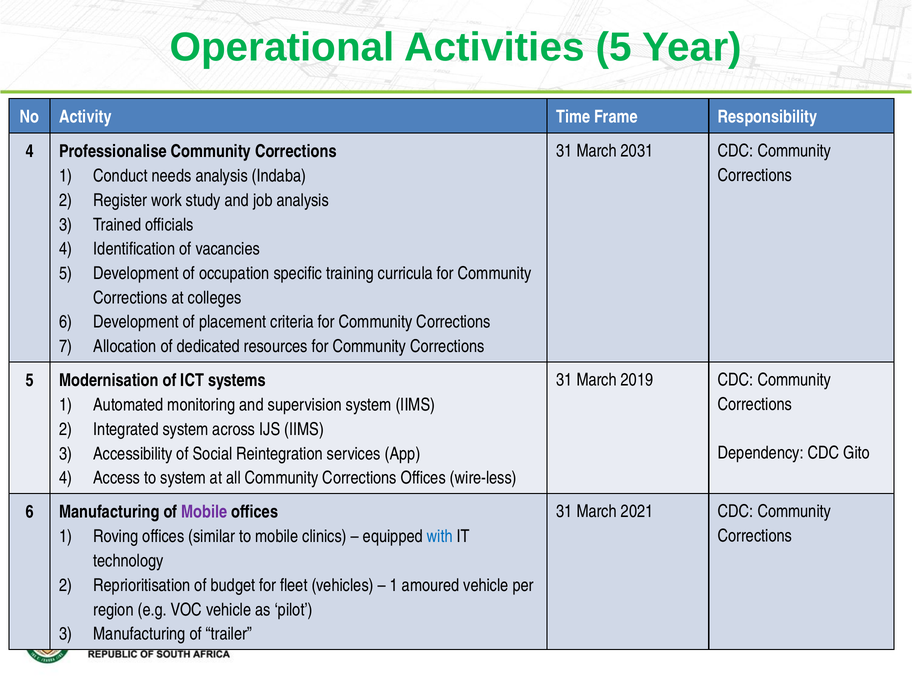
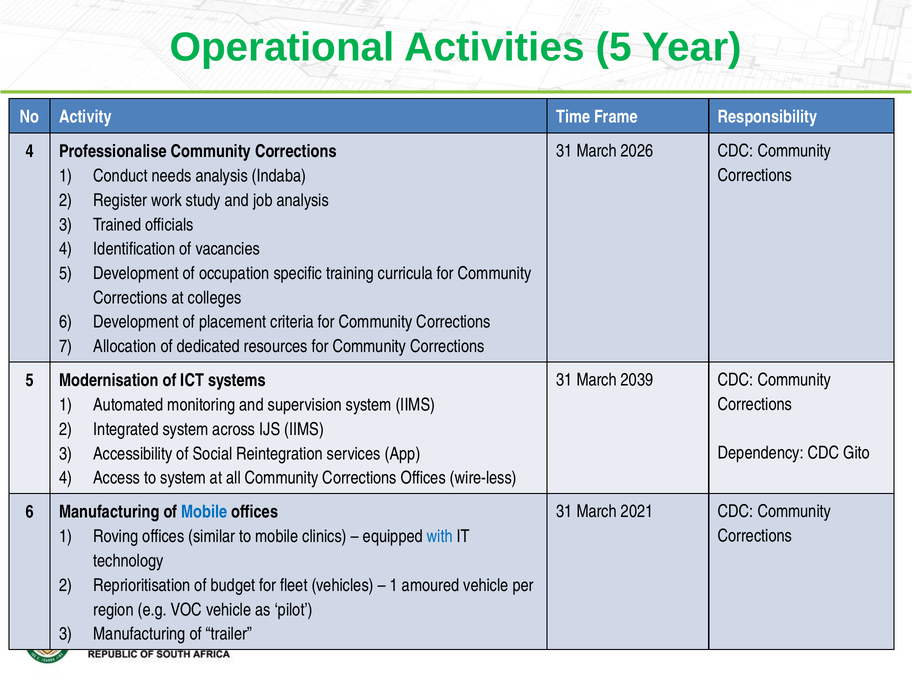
2031: 2031 -> 2026 (637, 151)
2019: 2019 -> 2039 (637, 380)
Mobile colour: purple -> blue (204, 512)
